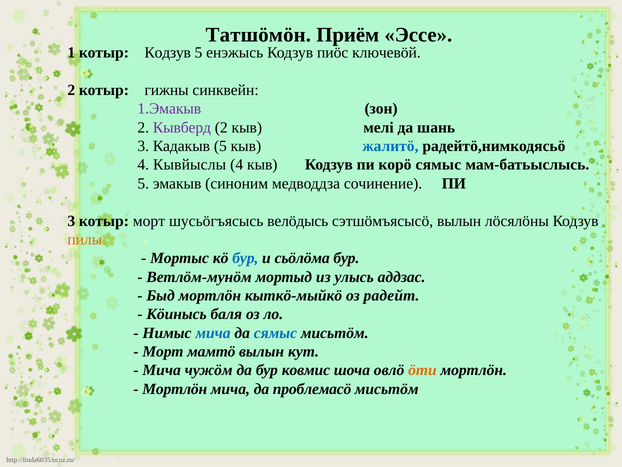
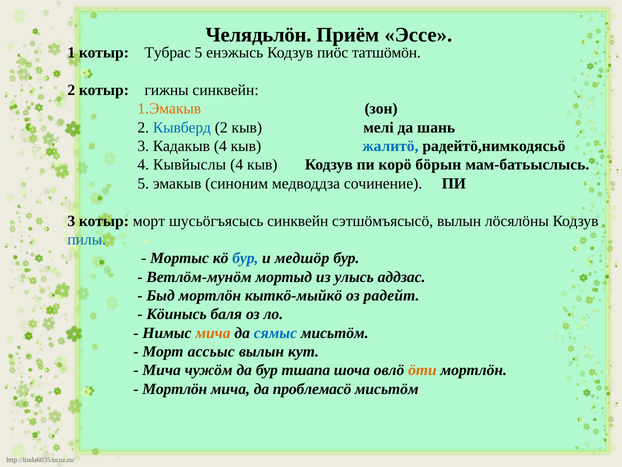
Татшöмöн: Татшöмöн -> Челядьлӧн (259, 35)
котыр Кодзув: Кодзув -> Тубрас (168, 53)
ключевӧй: ключевӧй -> татшöмöн (386, 53)
1.Эмакыв colour: purple -> orange (169, 109)
Кывберд colour: purple -> blue (182, 127)
Кадакыв 5: 5 -> 4 (220, 146)
корӧ сямыс: сямыс -> бöрын (438, 165)
шусьöгъясысь велӧдысь: велӧдысь -> синквейн (298, 221)
пилы colour: orange -> blue (87, 239)
сьӧлӧма: сьӧлӧма -> медшӧр (302, 258)
мича colour: blue -> orange (213, 333)
мамтӧ: мамтӧ -> ассьыс (211, 351)
ковмис: ковмис -> тшапа (306, 370)
